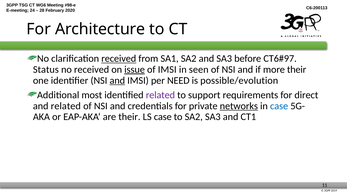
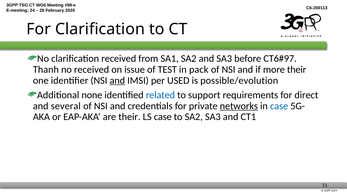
For Architecture: Architecture -> Clarification (100, 29)
received underline: present -> none (119, 59)
Status: Status -> Thanh (46, 70)
issue underline: present -> none (135, 70)
of IMSI: IMSI -> TEST (167, 70)
seen: seen -> pack (199, 70)
NEED: NEED -> USED (178, 81)
most: most -> none (92, 95)
related colour: purple -> blue (160, 95)
and related: related -> several (66, 106)
